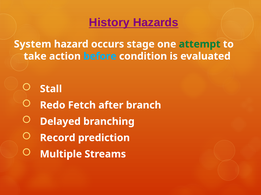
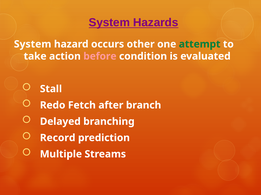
History: History -> System (109, 23)
stage: stage -> other (141, 44)
before colour: light blue -> pink (100, 56)
